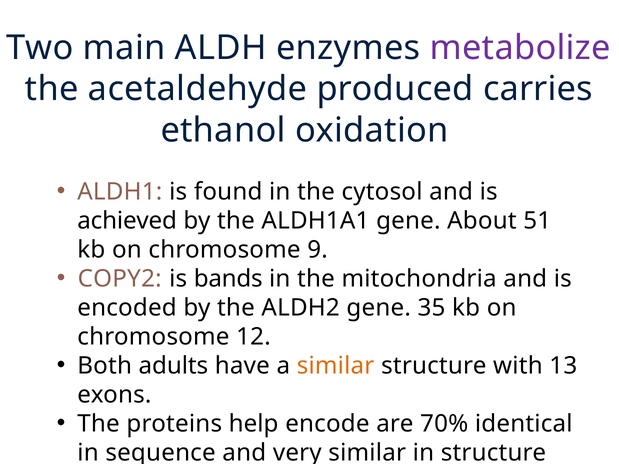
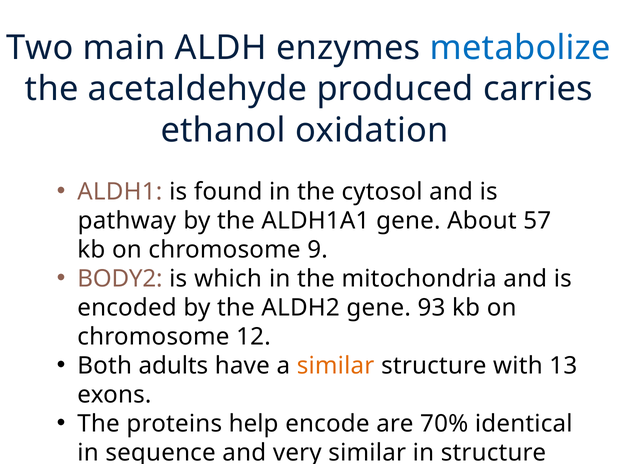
metabolize colour: purple -> blue (520, 48)
achieved: achieved -> pathway (127, 221)
51: 51 -> 57 (537, 221)
COPY2: COPY2 -> BODY2 (120, 279)
bands: bands -> which (228, 279)
35: 35 -> 93 (431, 308)
